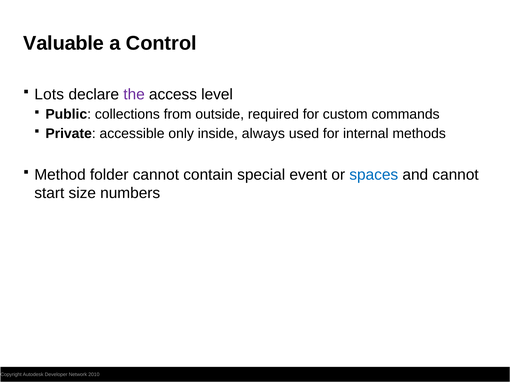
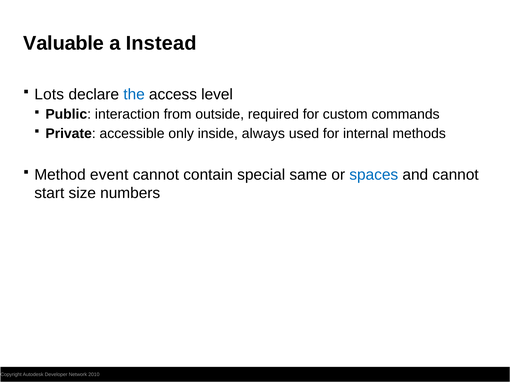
Control: Control -> Instead (161, 43)
the colour: purple -> blue (134, 94)
collections: collections -> interaction (127, 114)
folder: folder -> event (109, 175)
event: event -> same (308, 175)
